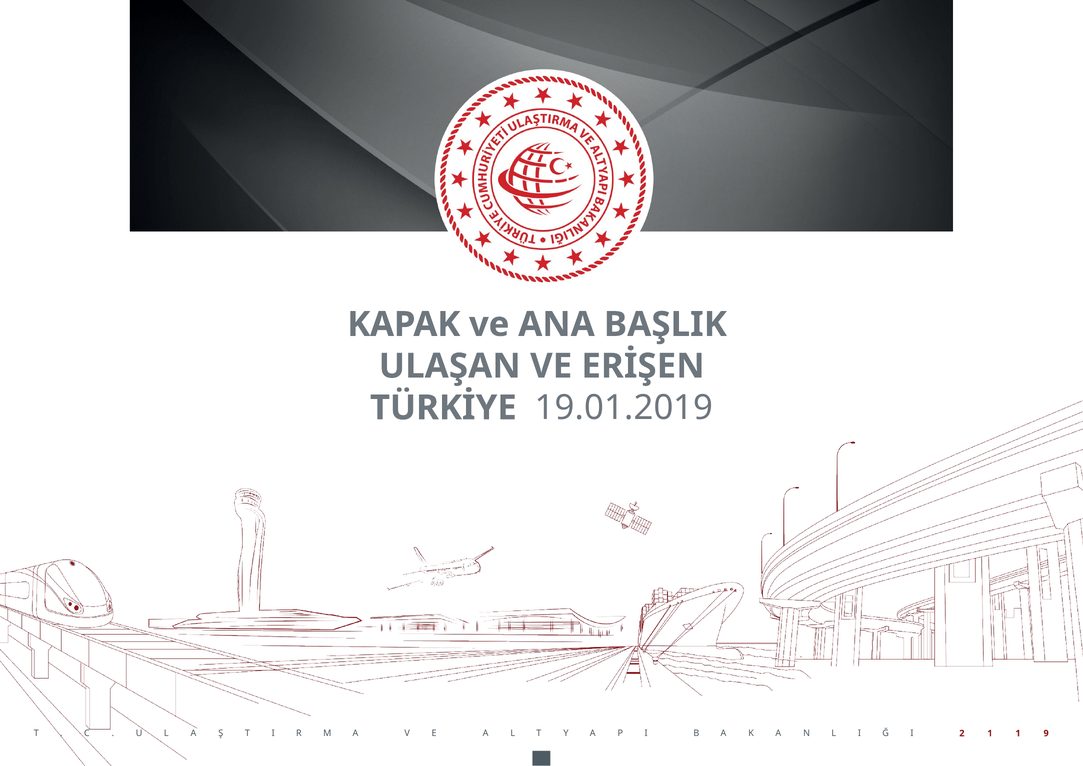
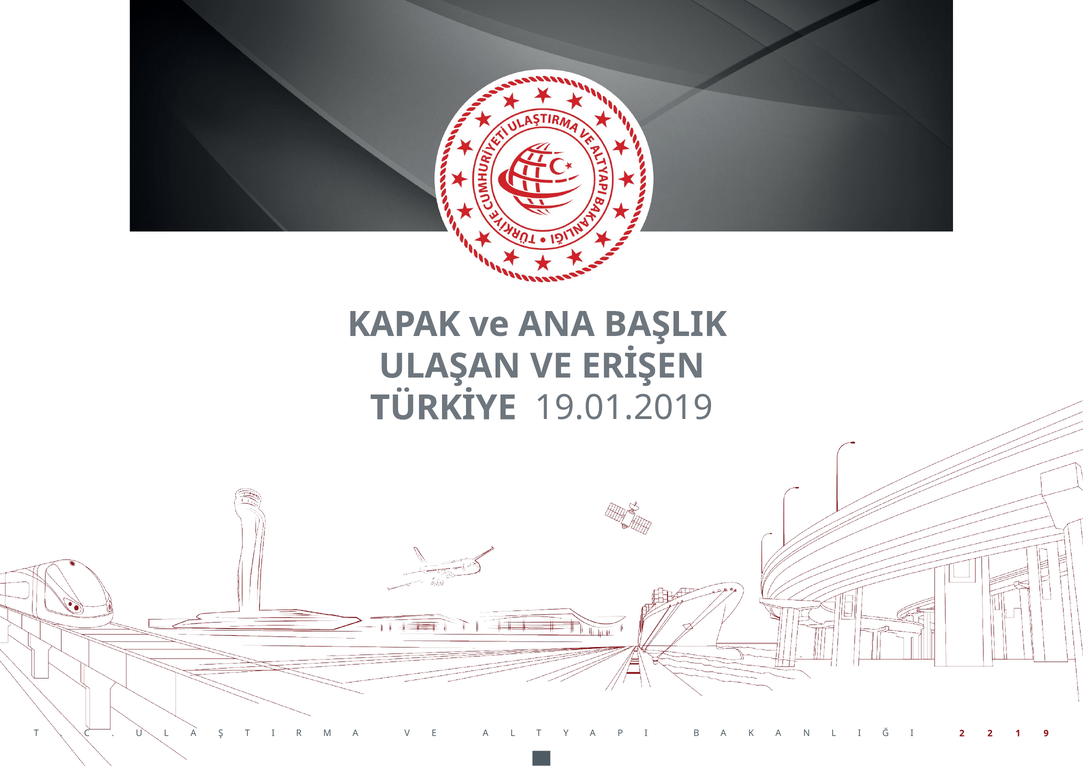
2 1: 1 -> 2 (990, 733)
